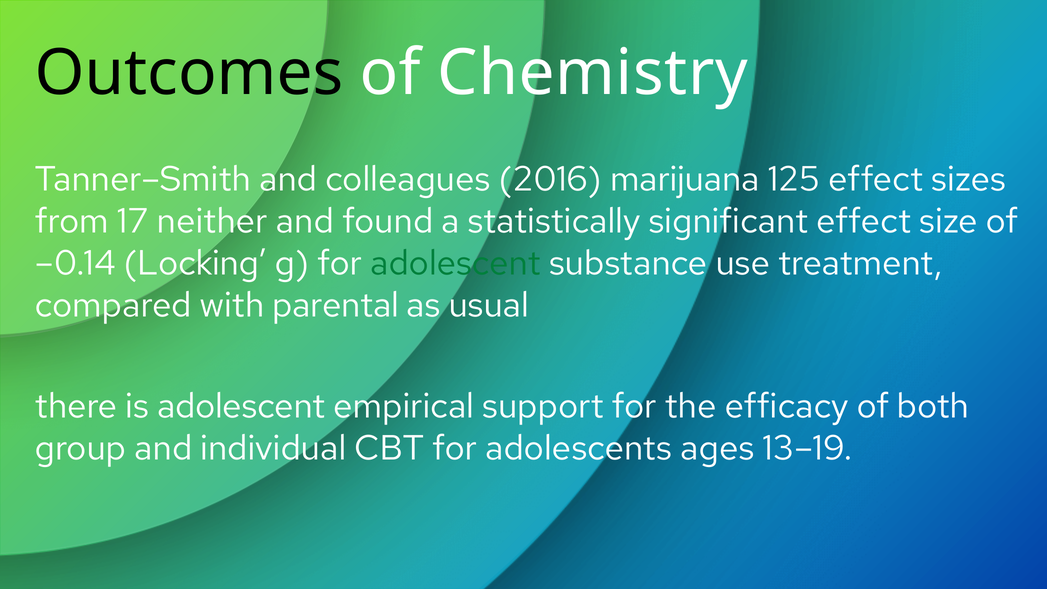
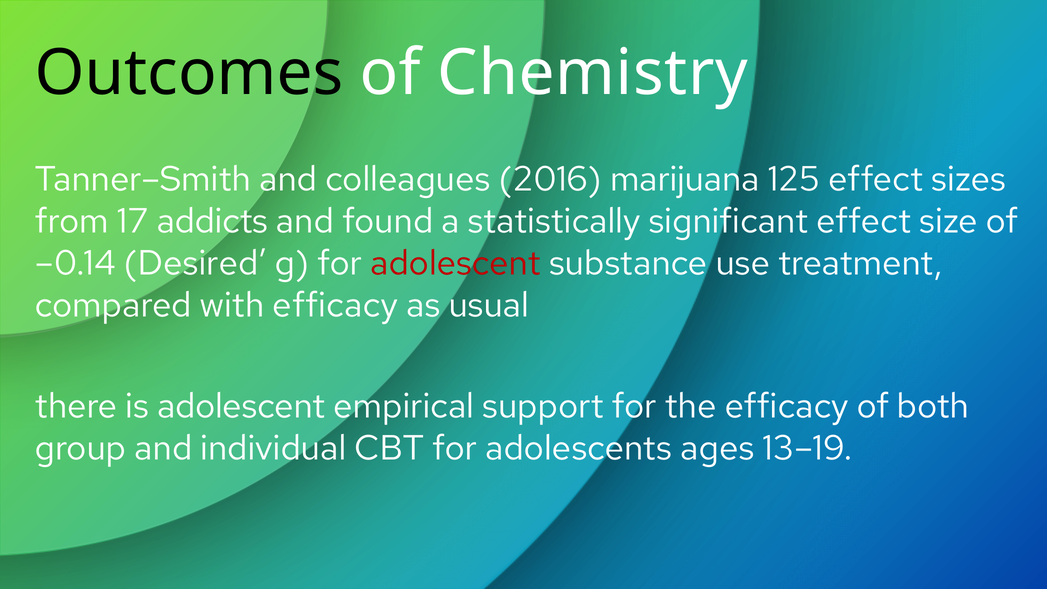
neither: neither -> addicts (212, 221)
Locking: Locking -> Desired (195, 263)
adolescent colour: green -> red (456, 263)
with parental: parental -> efficacy (335, 305)
